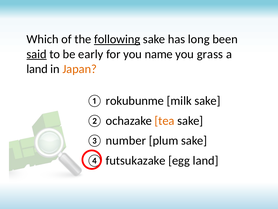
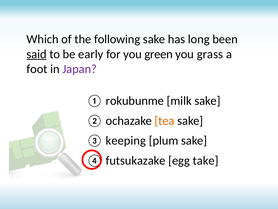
following underline: present -> none (117, 39)
name: name -> green (159, 54)
land: land -> foot (37, 69)
Japan colour: orange -> purple (80, 69)
number: number -> keeping (126, 140)
egg land: land -> take (206, 160)
